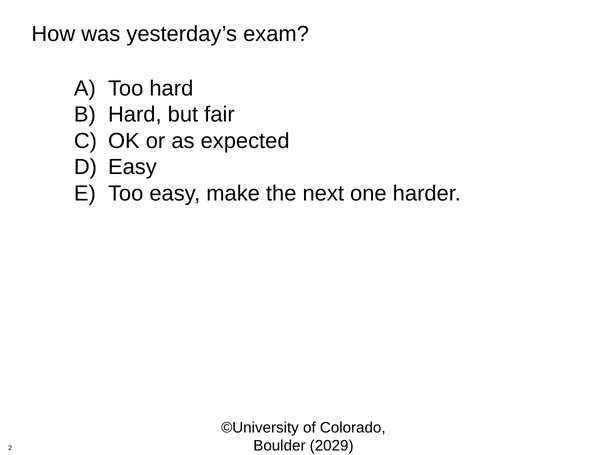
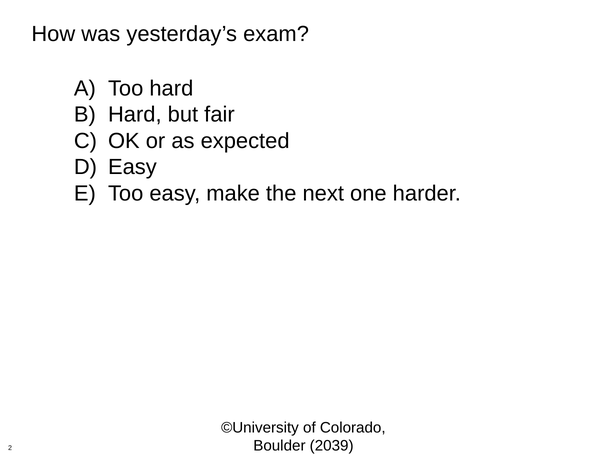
2029: 2029 -> 2039 (332, 446)
